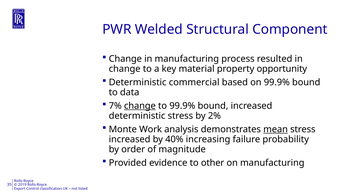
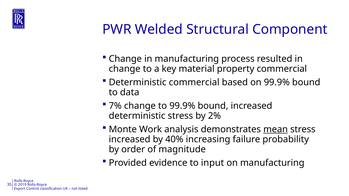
property opportunity: opportunity -> commercial (282, 69)
change underline: present -> none (140, 106)
other: other -> input (213, 163)
